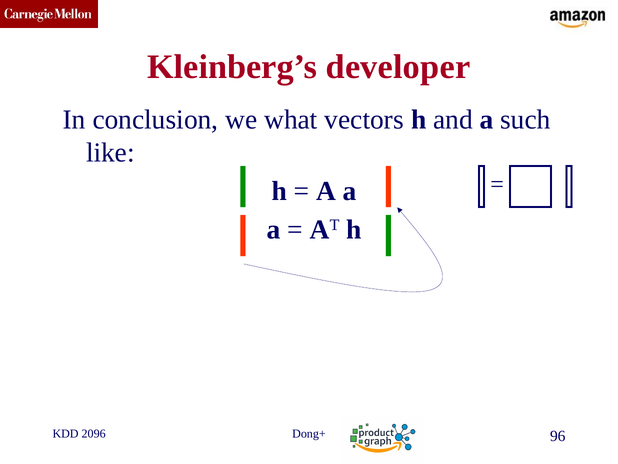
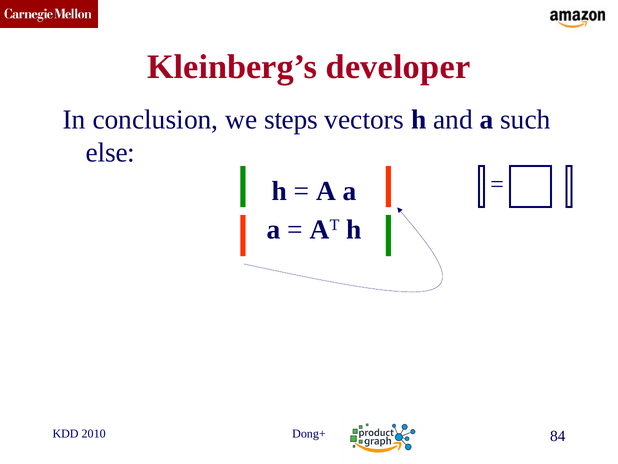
what: what -> steps (291, 119)
like: like -> else (111, 152)
2096: 2096 -> 2010 (94, 433)
96: 96 -> 84 (558, 436)
